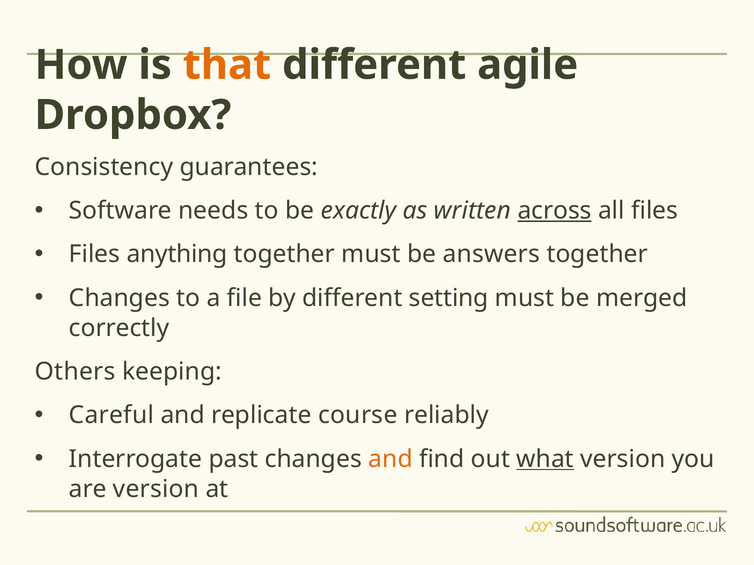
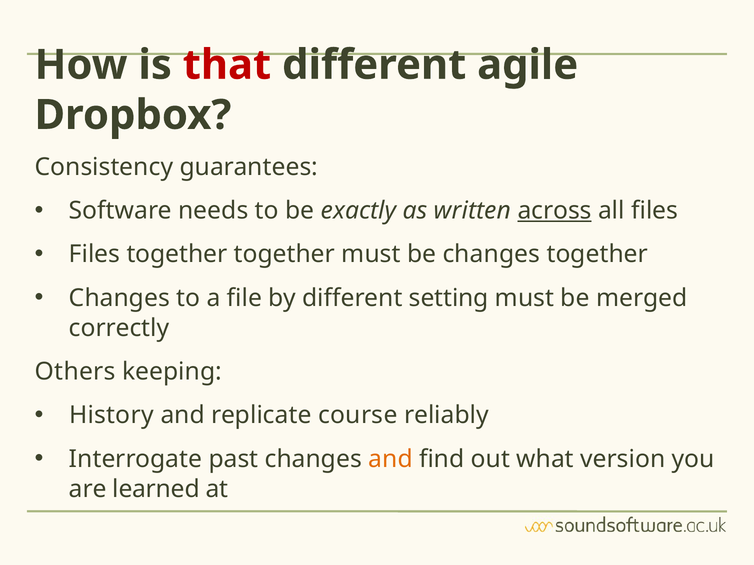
that colour: orange -> red (227, 65)
Files anything: anything -> together (177, 255)
be answers: answers -> changes (491, 255)
Careful: Careful -> History (111, 416)
what underline: present -> none (545, 459)
are version: version -> learned (156, 489)
